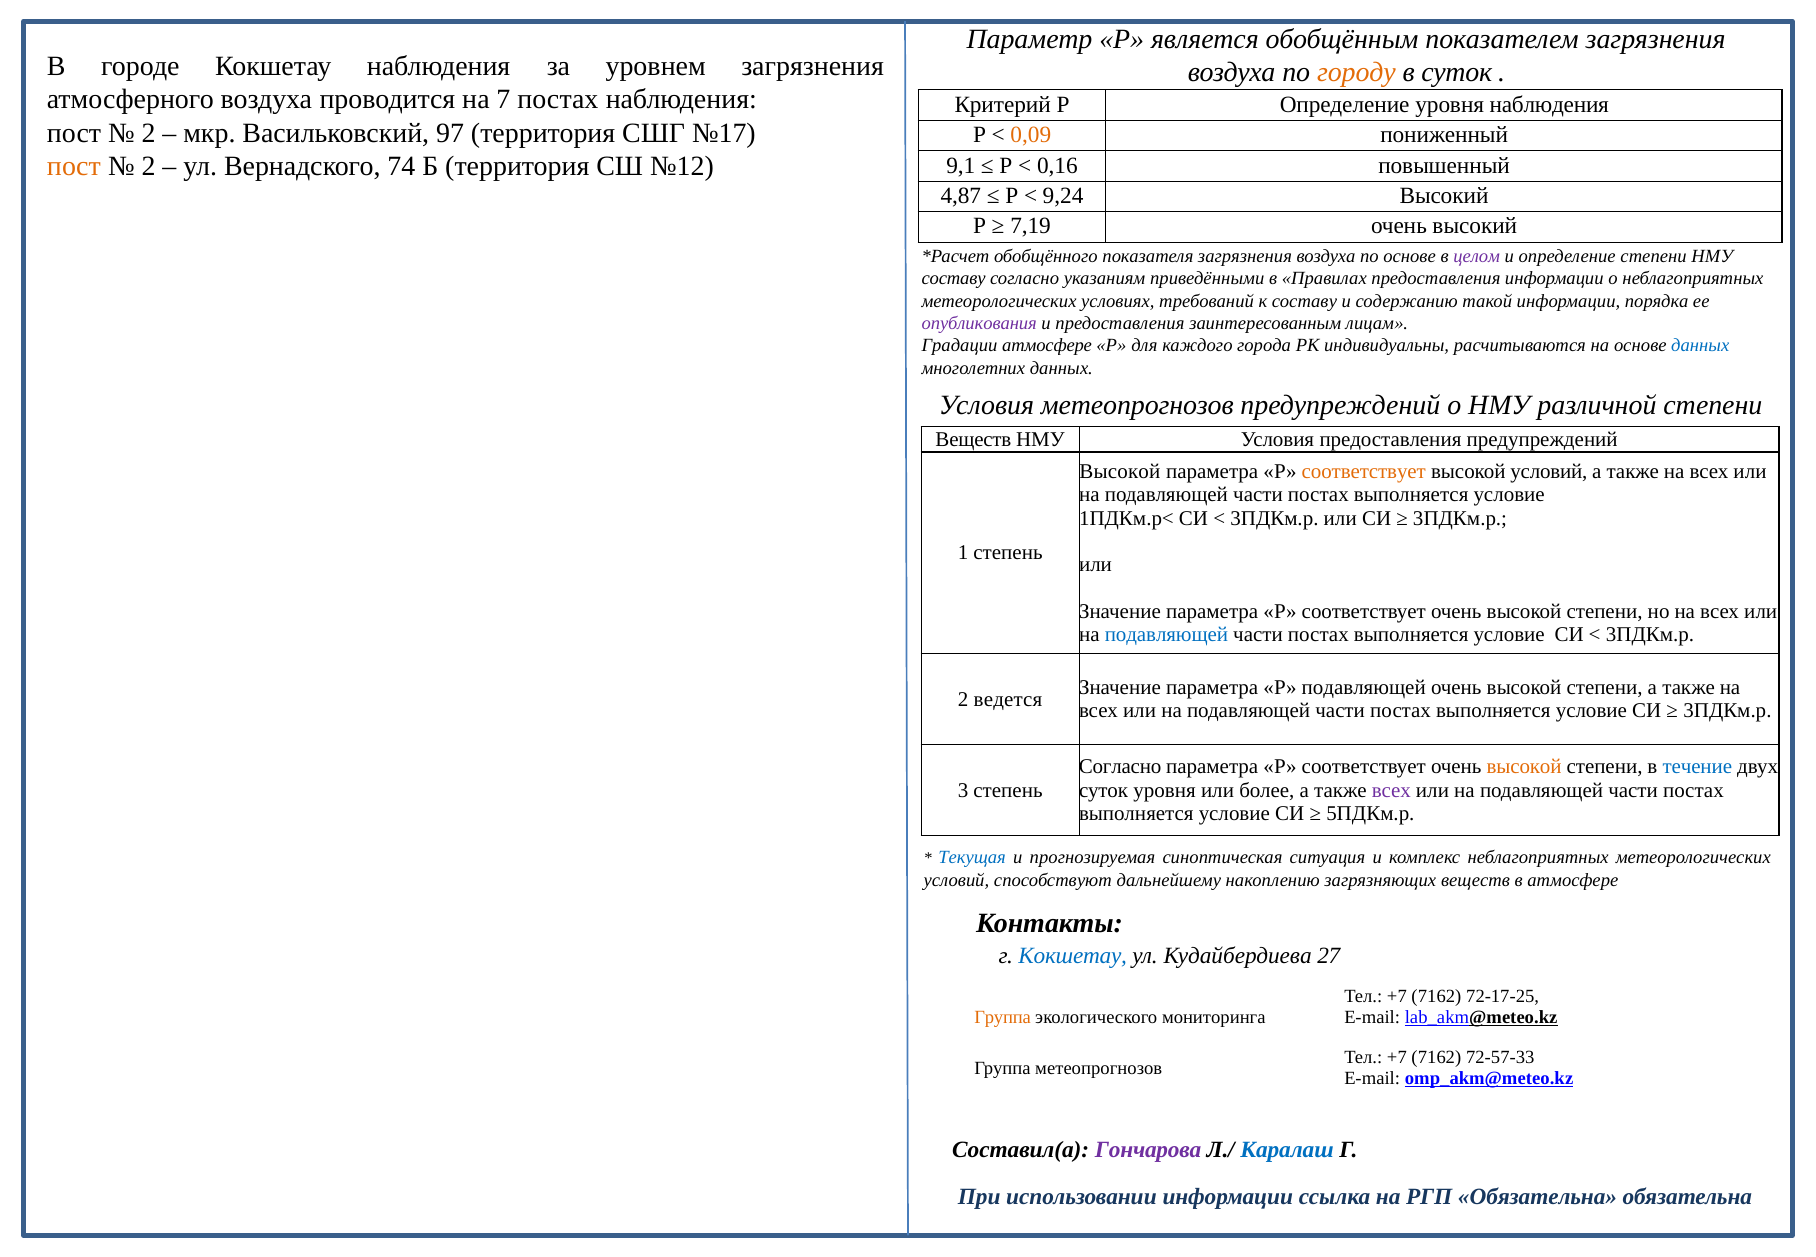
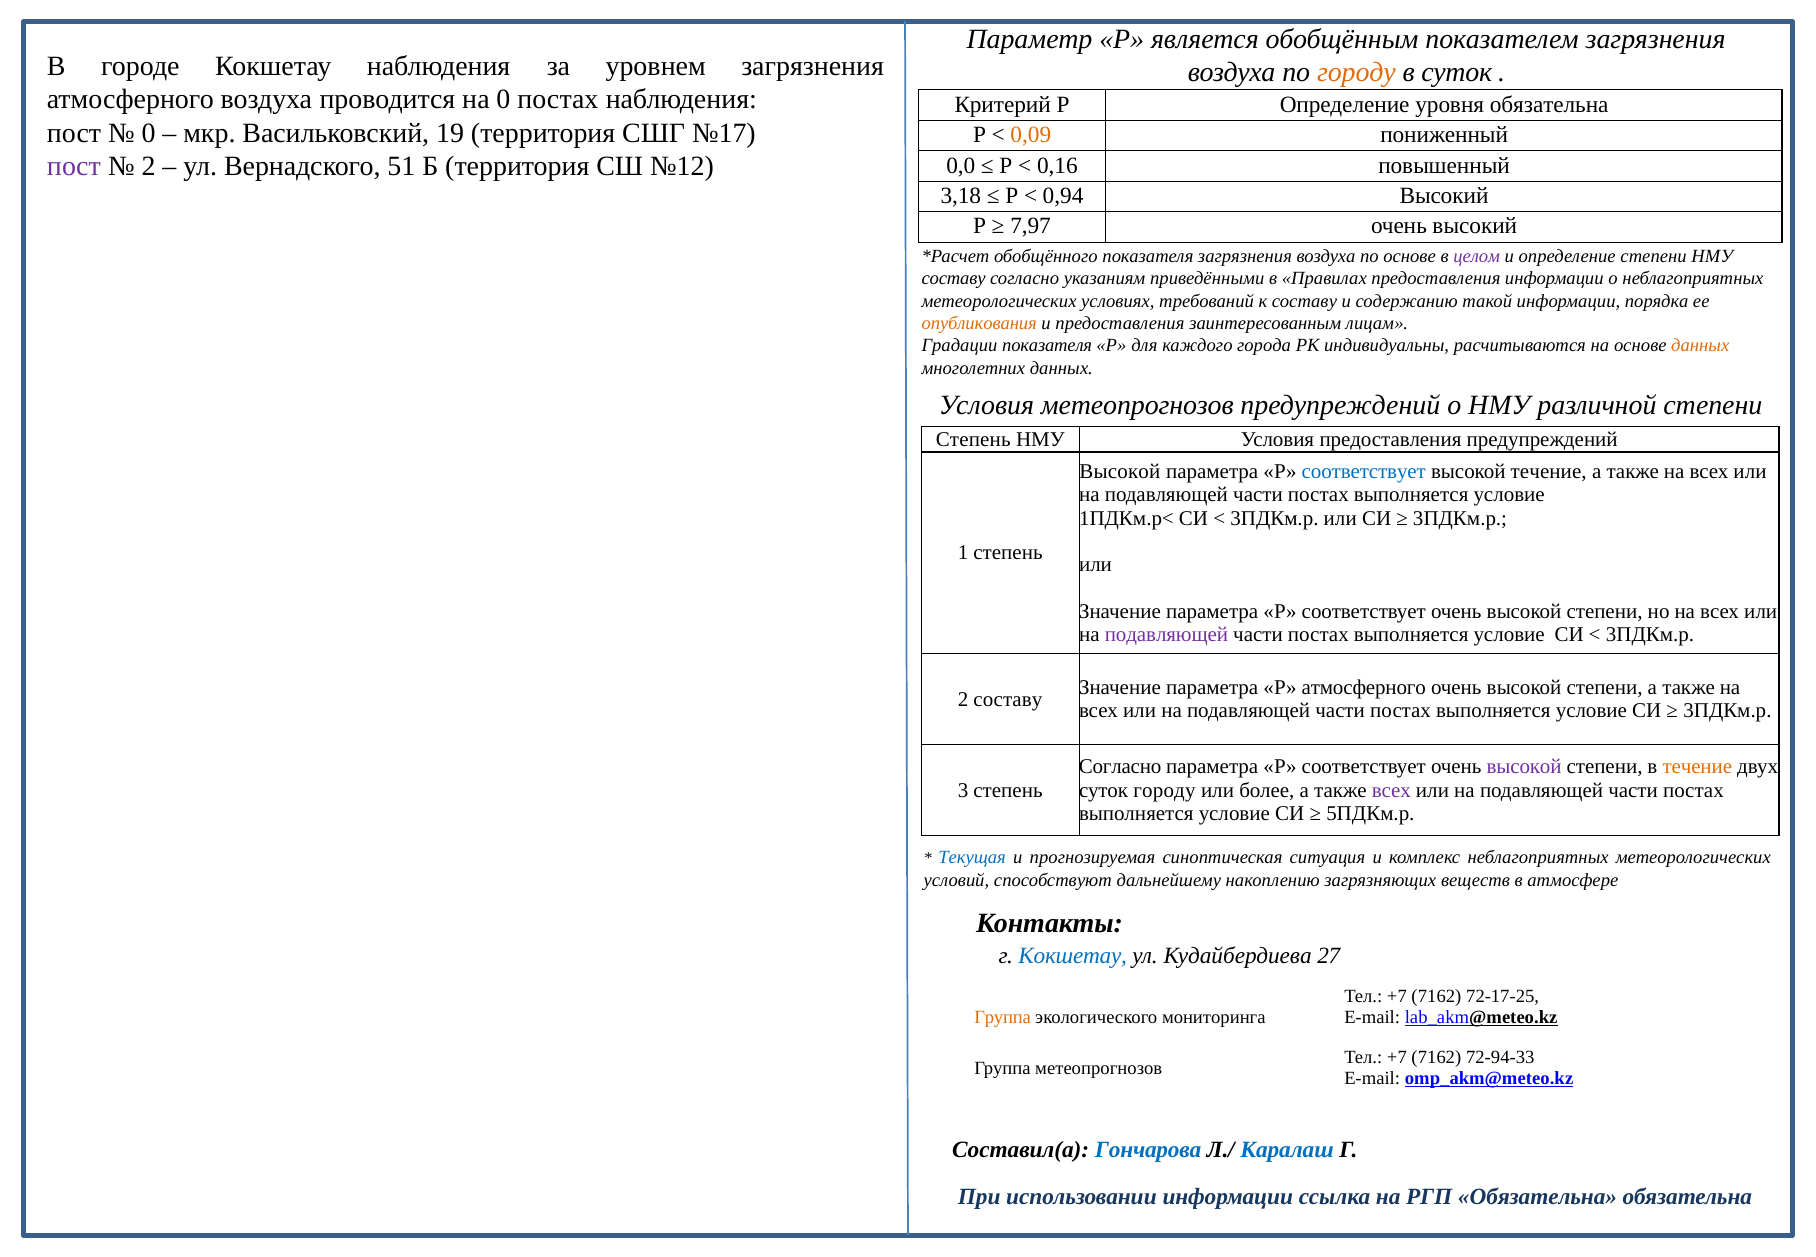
на 7: 7 -> 0 (503, 100)
уровня наблюдения: наблюдения -> обязательна (1549, 104)
2: 2 -> 0 (148, 133)
97: 97 -> 19 (450, 133)
пост colour: orange -> purple (74, 167)
74: 74 -> 51 (401, 167)
9,1: 9,1 -> 0,0 (961, 165)
4,87: 4,87 -> 3,18 (961, 196)
9,24: 9,24 -> 0,94 (1063, 196)
7,19: 7,19 -> 7,97 (1031, 226)
опубликования colour: purple -> orange (979, 323)
Градации атмосфере: атмосфере -> показателя (1047, 346)
данных colour: blue -> orange (1700, 346)
Веществ: Веществ -> Степень (973, 440)
соответствует colour: orange -> blue (1364, 472)
высокой условий: условий -> течение (1549, 472)
подавляющей colour: blue -> purple (1166, 634)
Р подавляющей: подавляющей -> атмосферного (1364, 688)
2 ведется: ведется -> составу (1008, 699)
высокой colour: orange -> purple (1524, 767)
течение colour: blue -> orange (1697, 767)
суток уровня: уровня -> городу (1164, 790)
72-57-33: 72-57-33 -> 72-94-33 (1500, 1058)
Гончарова colour: purple -> blue (1148, 1150)
